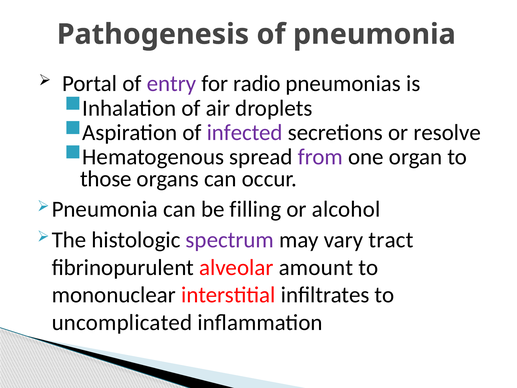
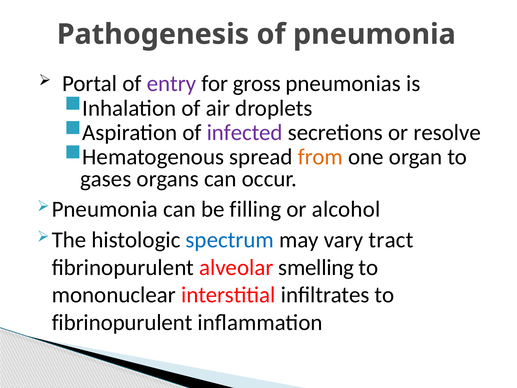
radio: radio -> gross (257, 84)
from colour: purple -> orange (320, 157)
those: those -> gases (106, 179)
spectrum colour: purple -> blue (230, 240)
amount: amount -> smelling (316, 267)
uncomplicated: uncomplicated -> fibrinopurulent (122, 322)
